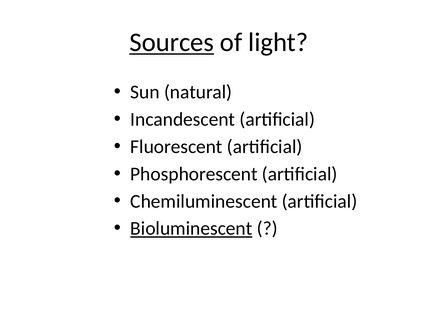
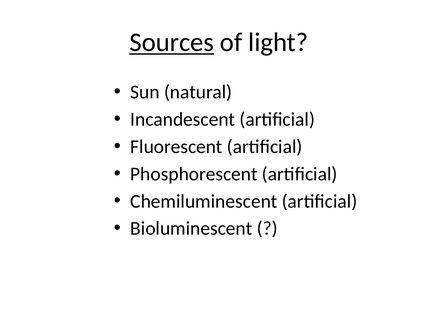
Bioluminescent underline: present -> none (191, 228)
